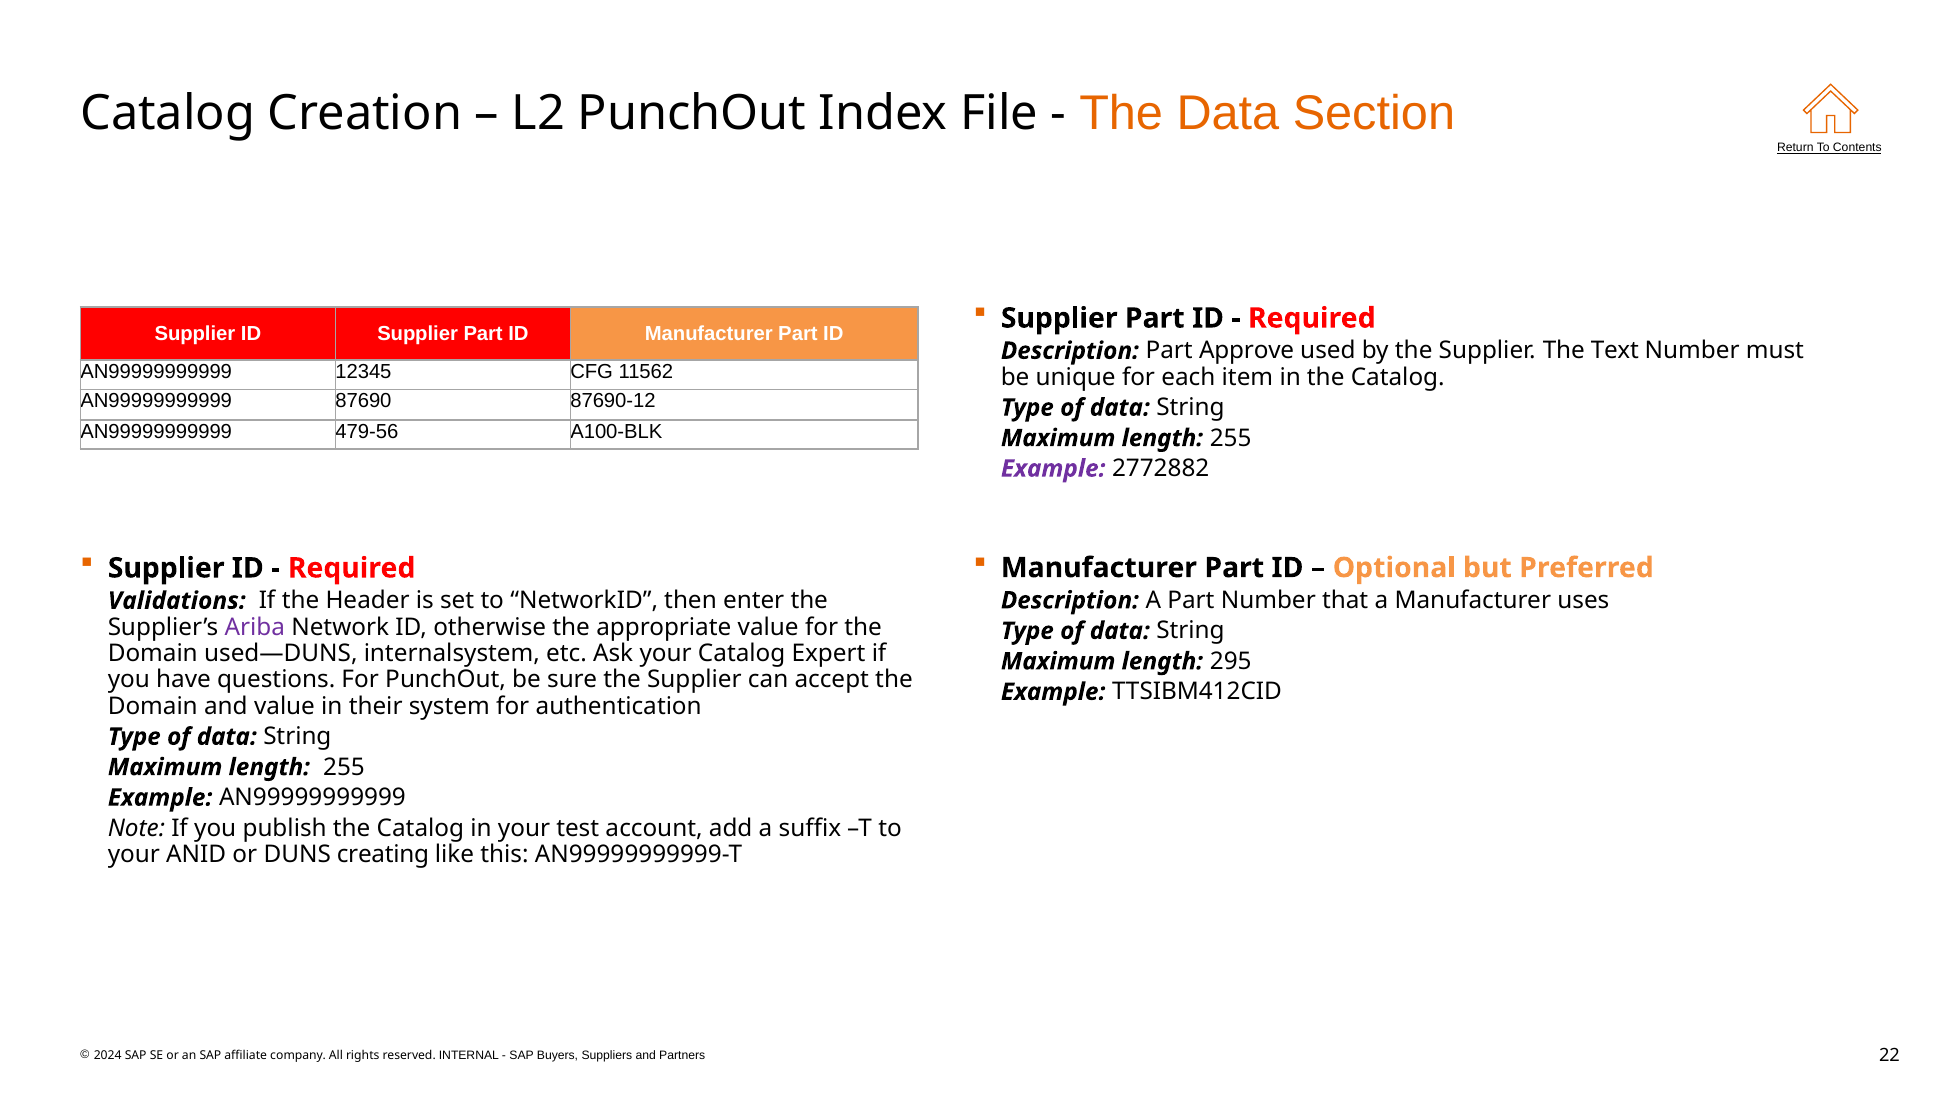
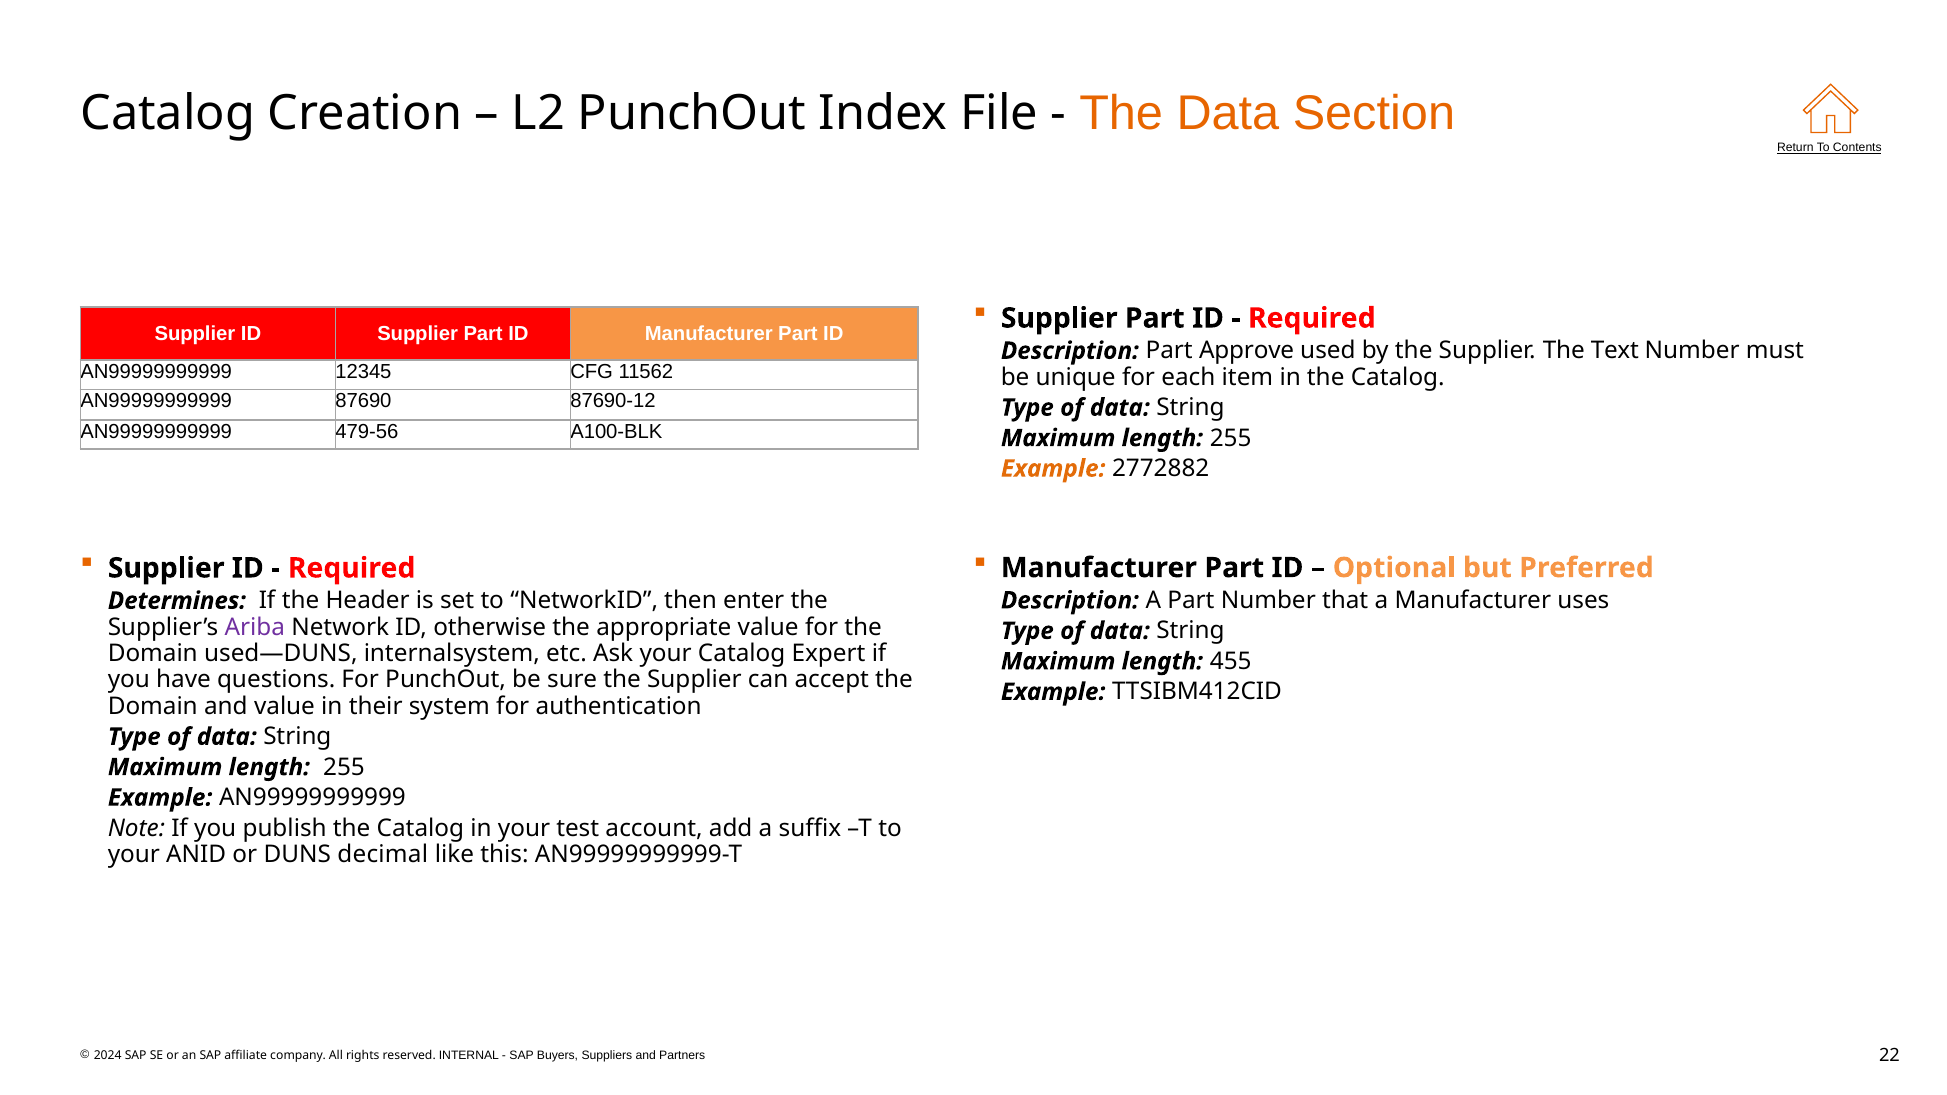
Example colour: purple -> orange (1053, 469)
Validations: Validations -> Determines (177, 601)
295: 295 -> 455 (1231, 661)
creating: creating -> decimal (383, 854)
